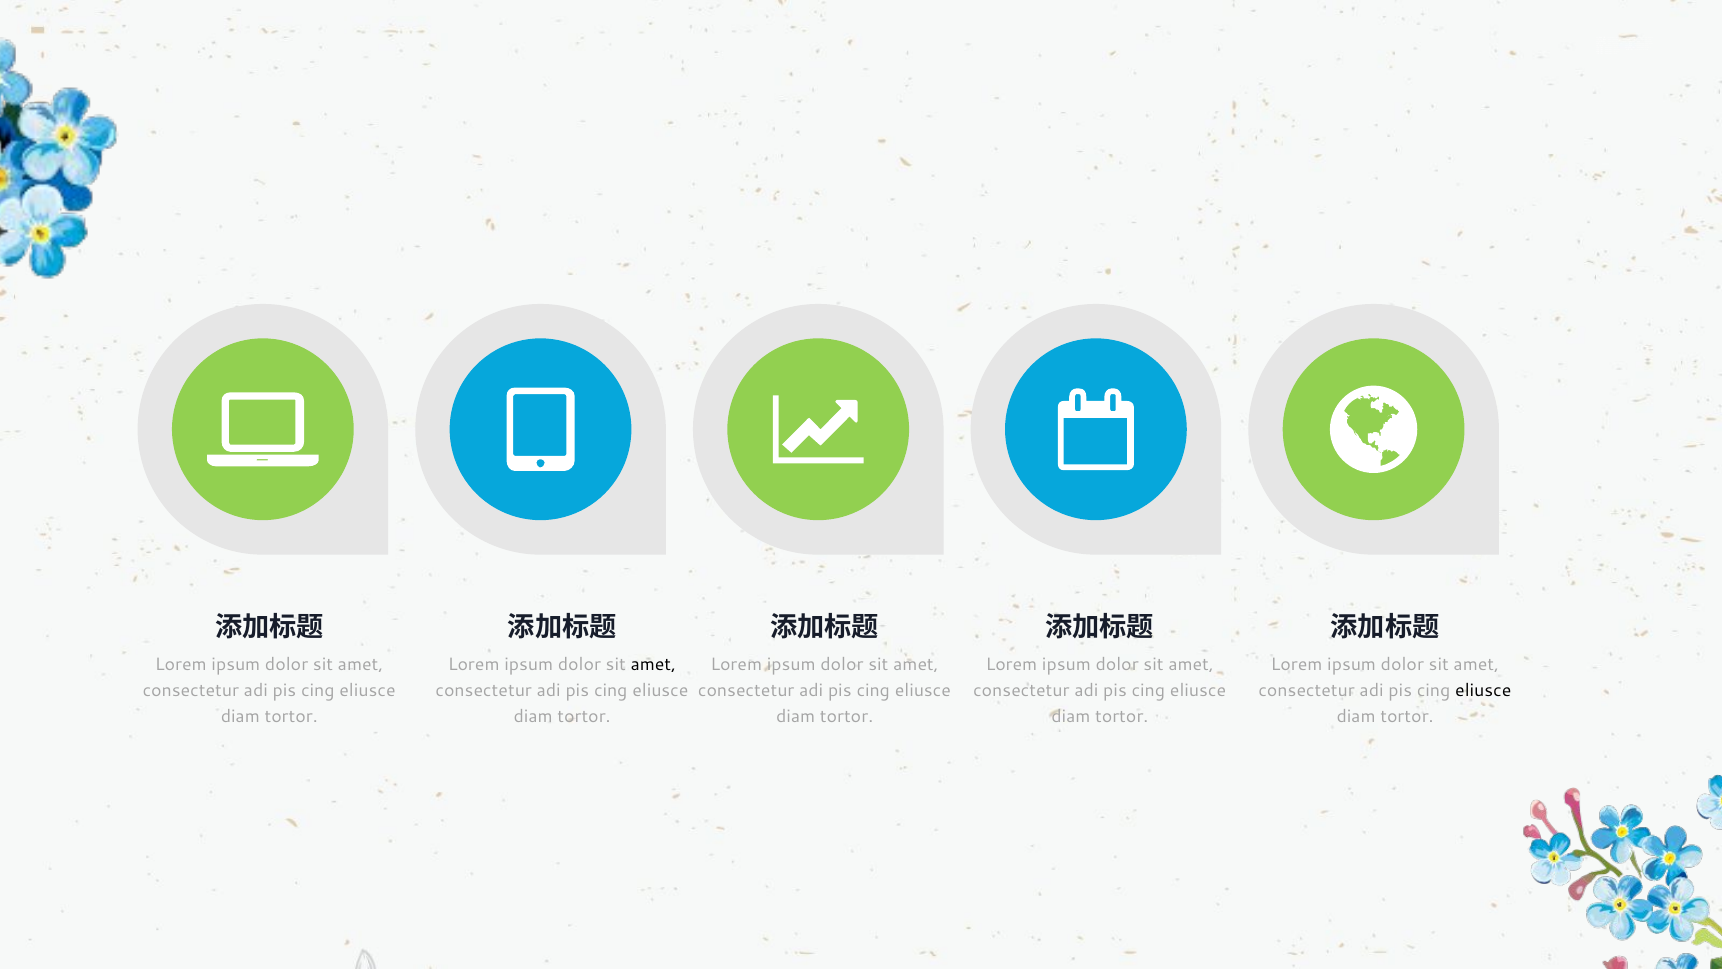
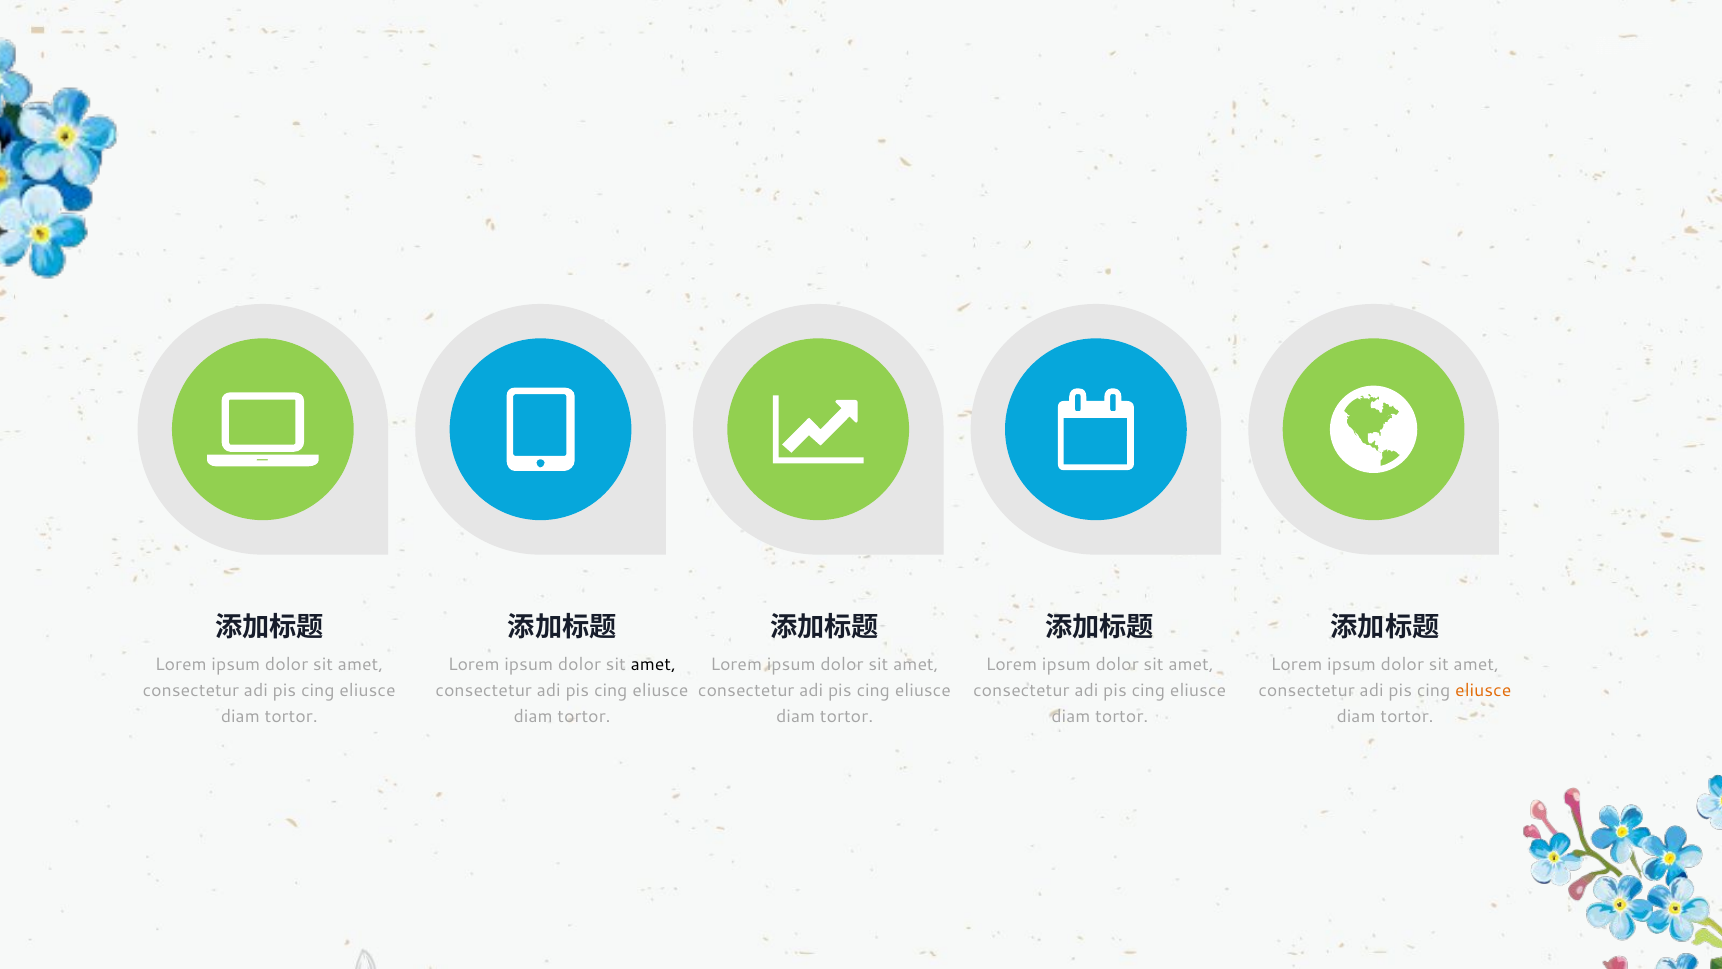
eliusce colour: black -> orange (1483, 690)
